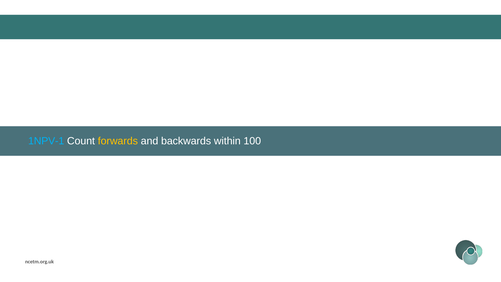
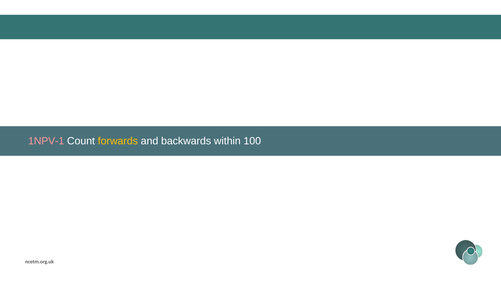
1NPV-1 colour: light blue -> pink (46, 141)
